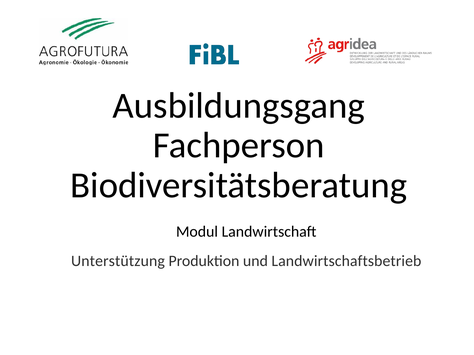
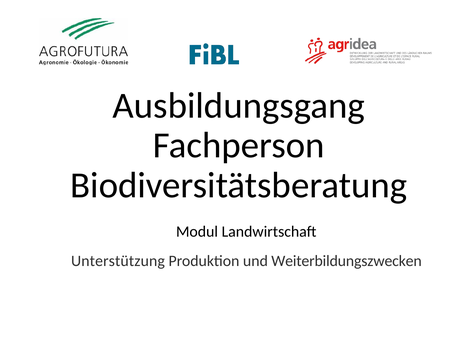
Landwirtschaftsbetrieb: Landwirtschaftsbetrieb -> Weiterbildungszwecken (347, 261)
